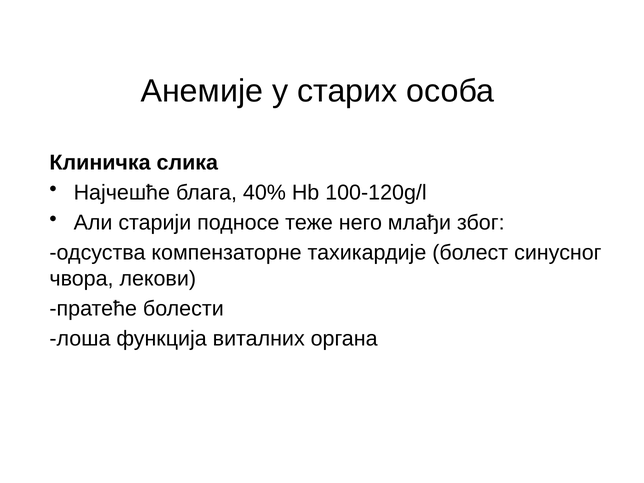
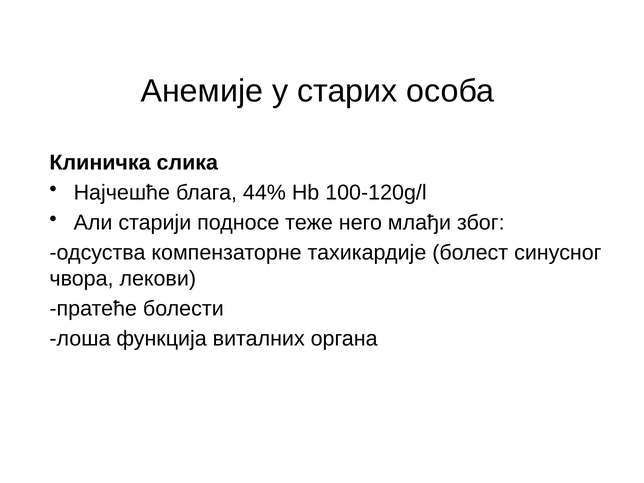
40%: 40% -> 44% (264, 193)
